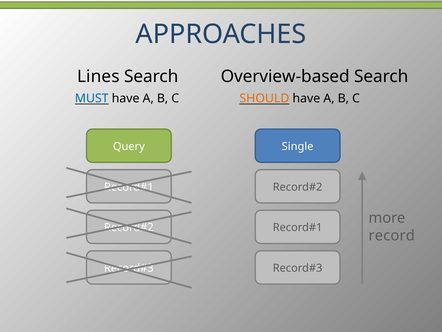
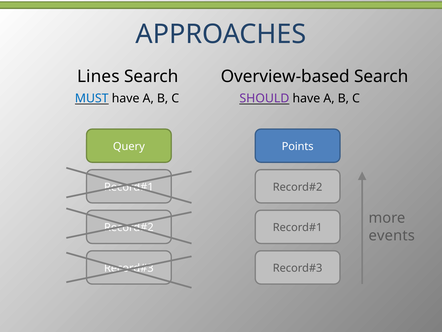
SHOULD colour: orange -> purple (264, 98)
Single: Single -> Points (298, 146)
record: record -> events (392, 235)
